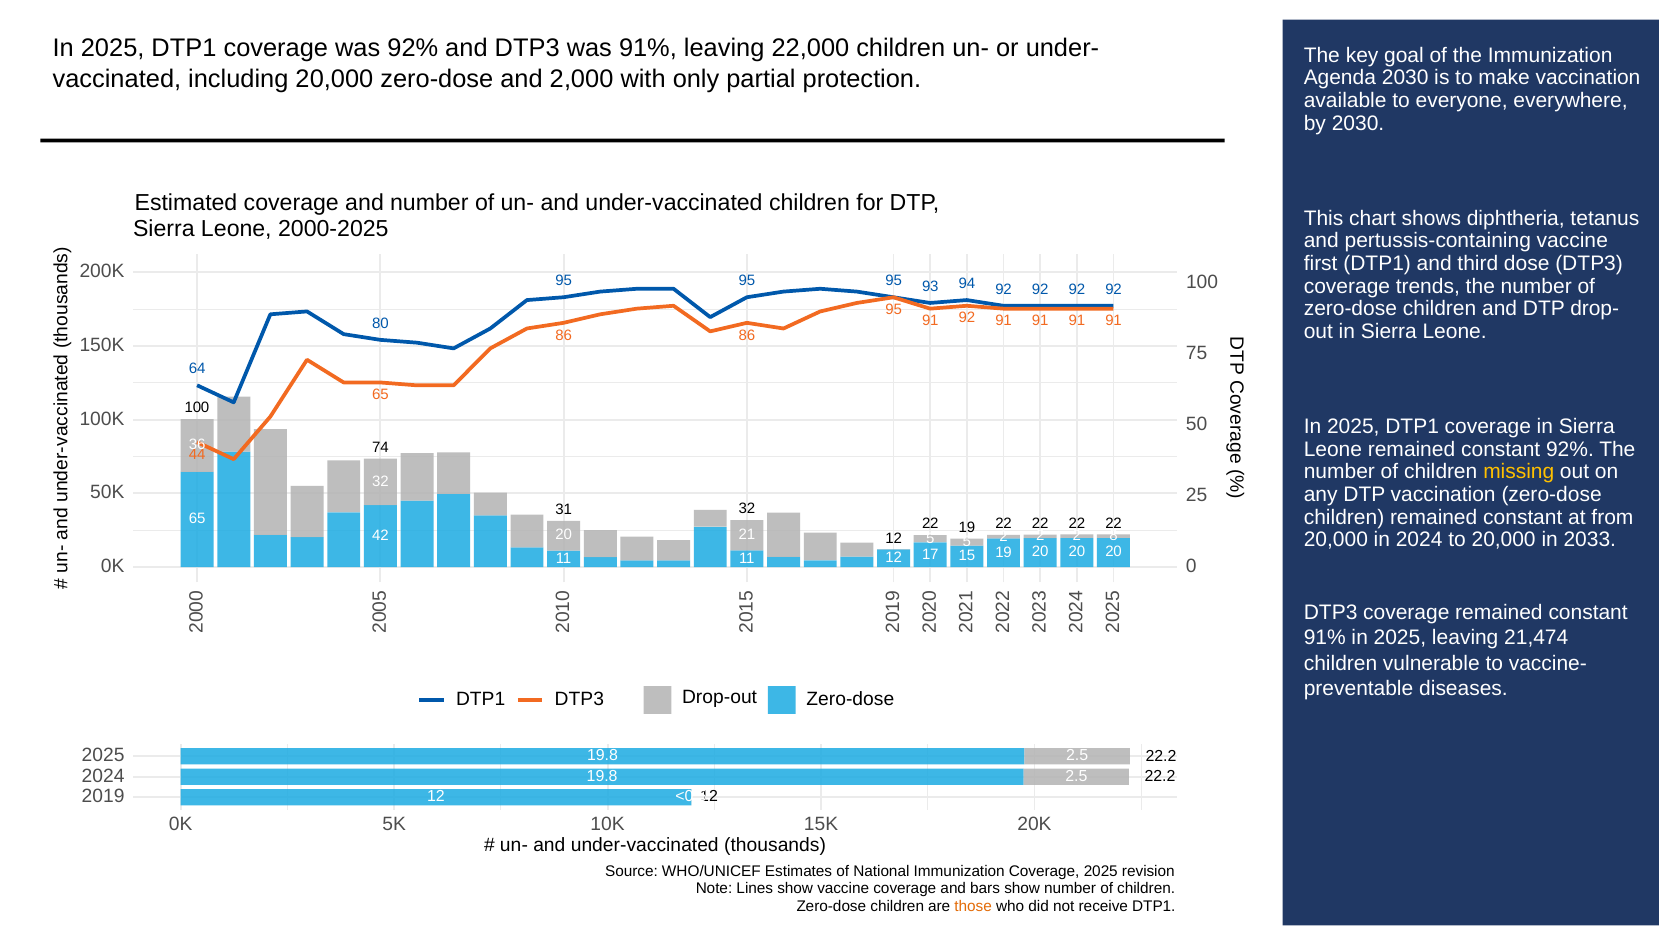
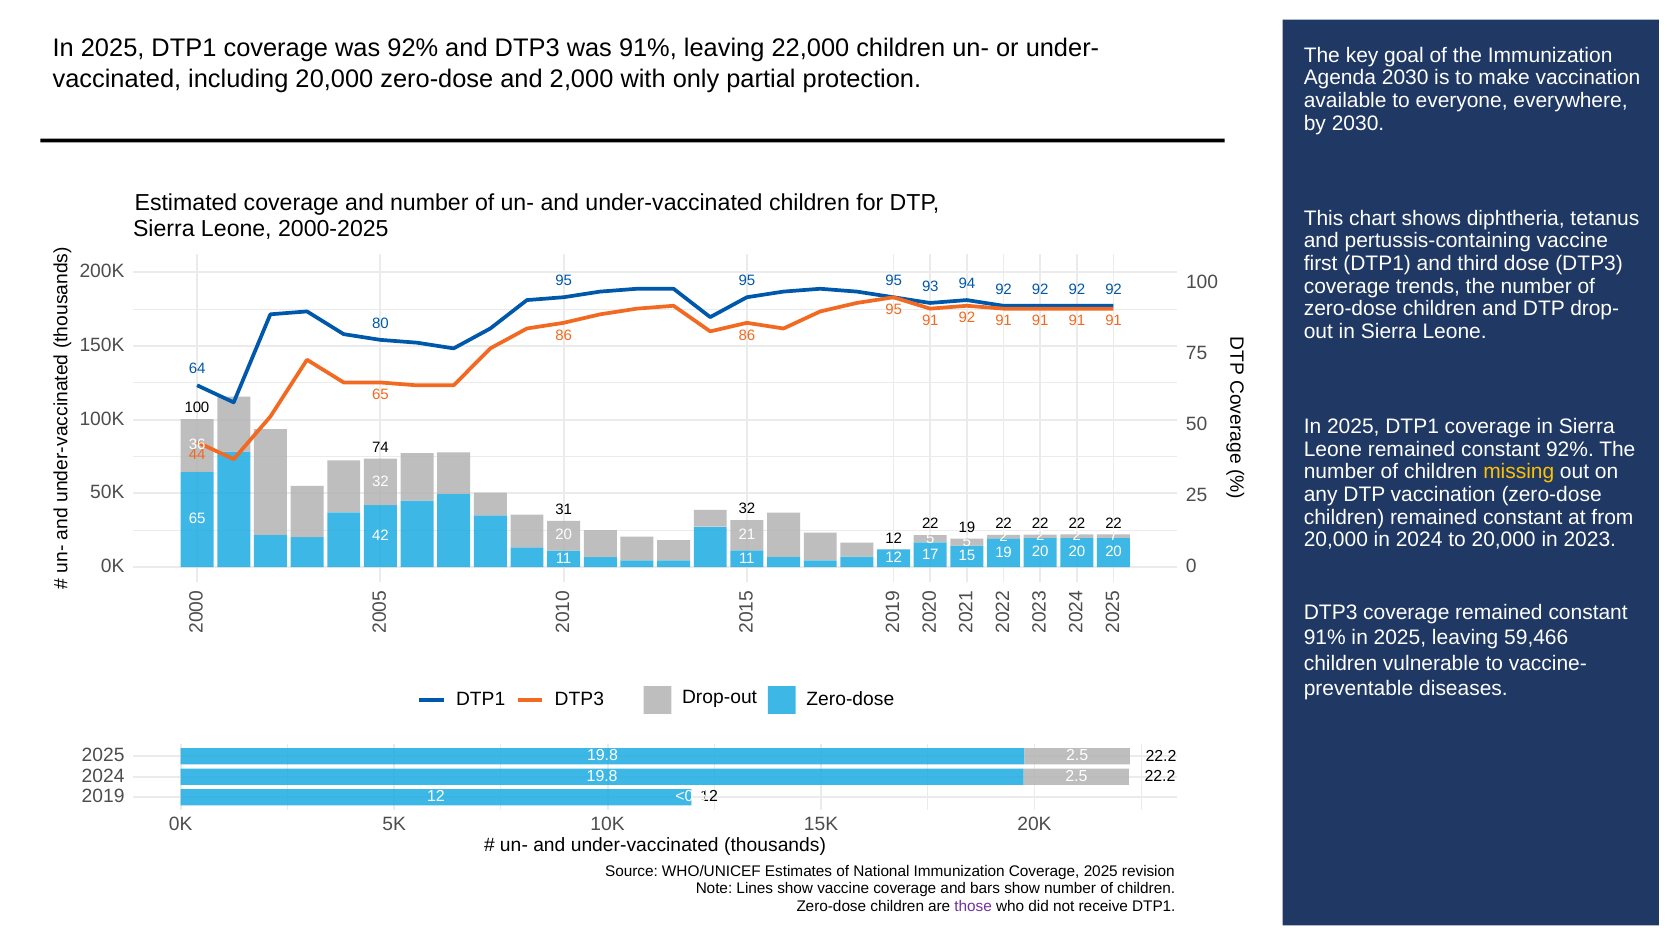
8: 8 -> 7 (1114, 536)
2033: 2033 -> 2023 (1590, 540)
21,474: 21,474 -> 59,466 (1536, 638)
those colour: orange -> purple (973, 906)
